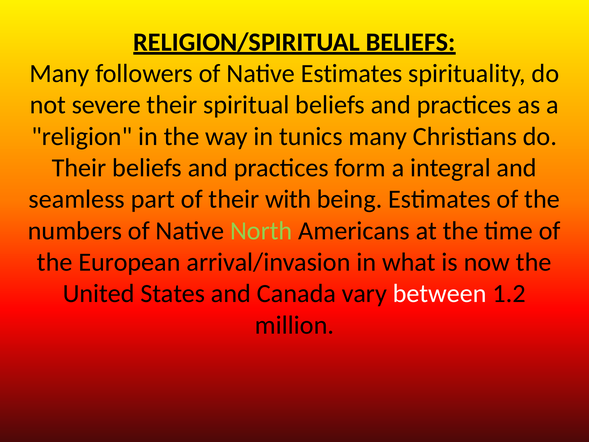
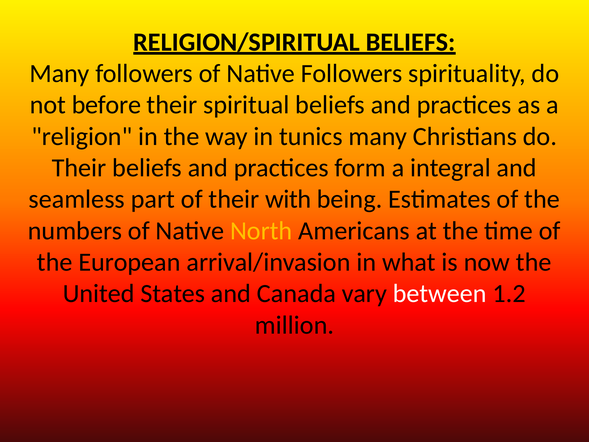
Native Estimates: Estimates -> Followers (352, 73)
severe: severe -> before (106, 105)
North colour: light green -> yellow (261, 231)
